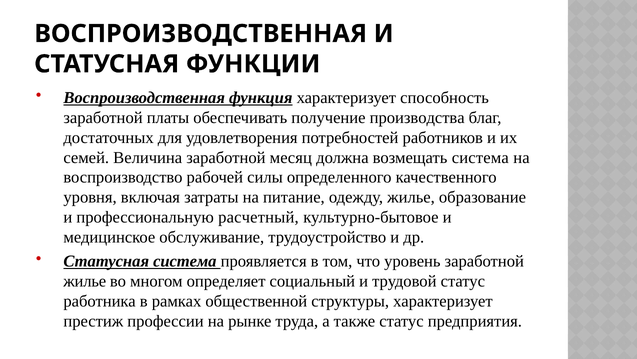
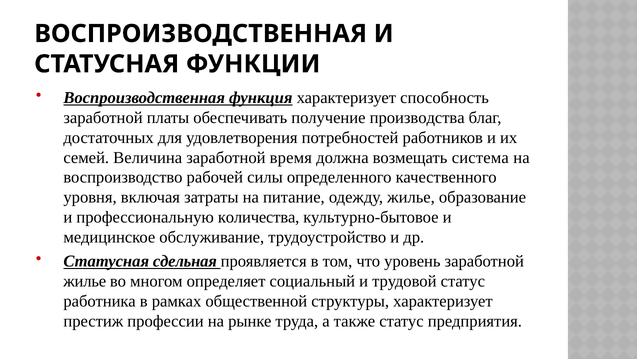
месяц: месяц -> время (291, 157)
расчетный: расчетный -> количества (259, 217)
Статусная система: система -> сдельная (185, 261)
